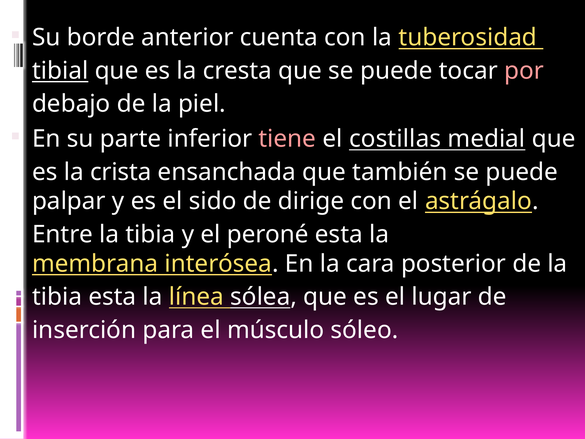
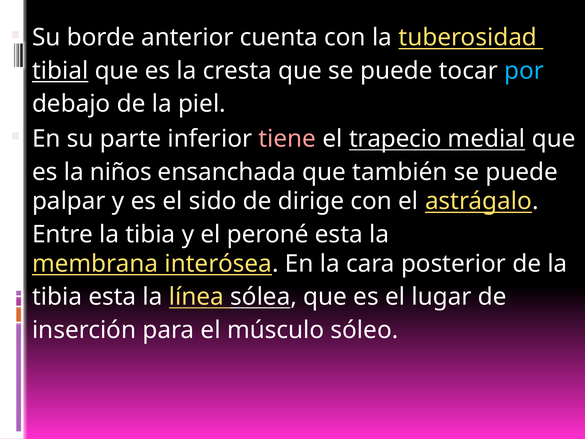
por colour: pink -> light blue (524, 71)
costillas: costillas -> trapecio (395, 139)
crista: crista -> niños (121, 172)
